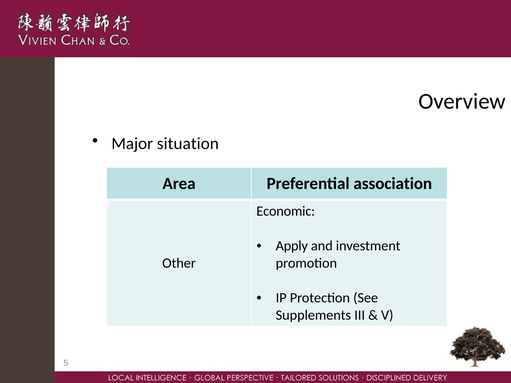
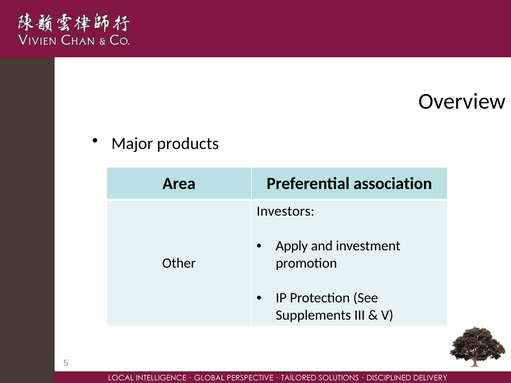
situation: situation -> products (188, 144)
Economic: Economic -> Investors (286, 211)
